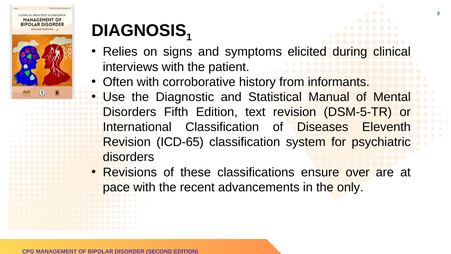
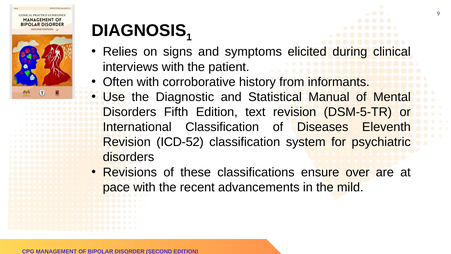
ICD-65: ICD-65 -> ICD-52 (180, 142)
only: only -> mild (350, 187)
